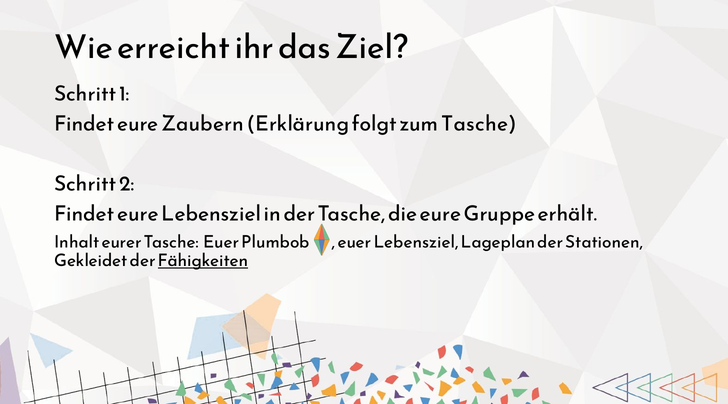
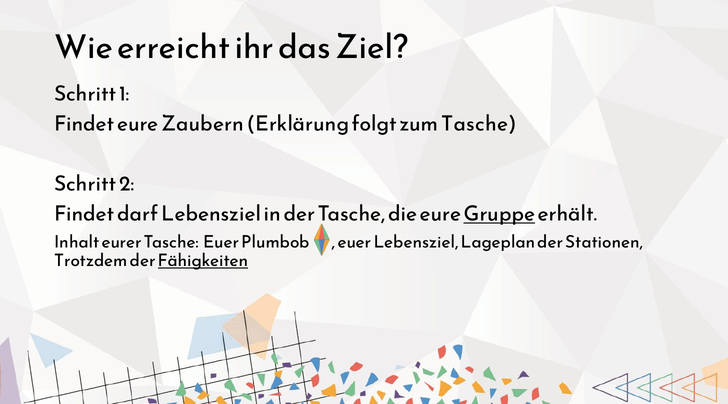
eure: eure -> darf (138, 214)
Gruppe underline: none -> present (499, 214)
Gekleidet: Gekleidet -> Trotzdem (91, 261)
